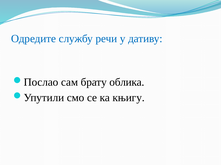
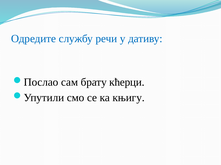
облика: облика -> кћерци (127, 83)
